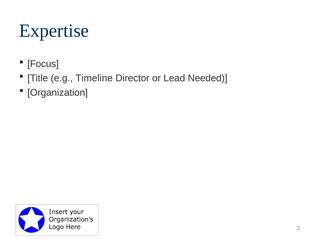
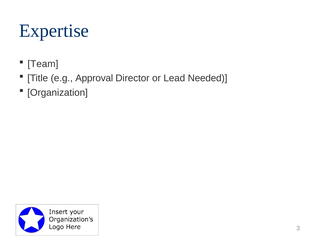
Focus: Focus -> Team (43, 64)
Timeline: Timeline -> Approval (94, 78)
